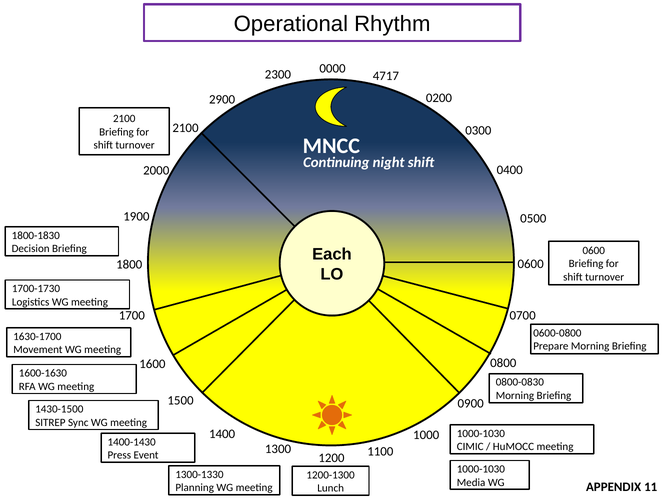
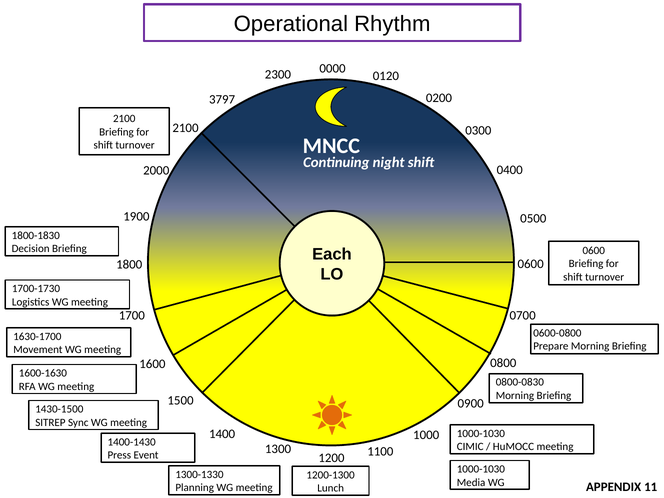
4717: 4717 -> 0120 (386, 76)
2900: 2900 -> 3797 (222, 100)
